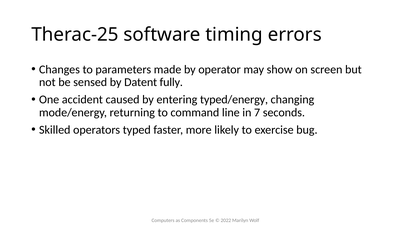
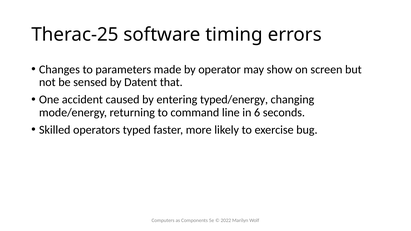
fully: fully -> that (171, 82)
7: 7 -> 6 (257, 113)
